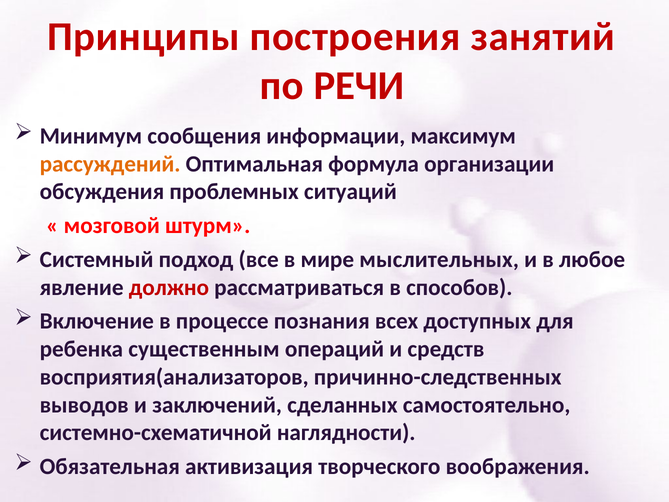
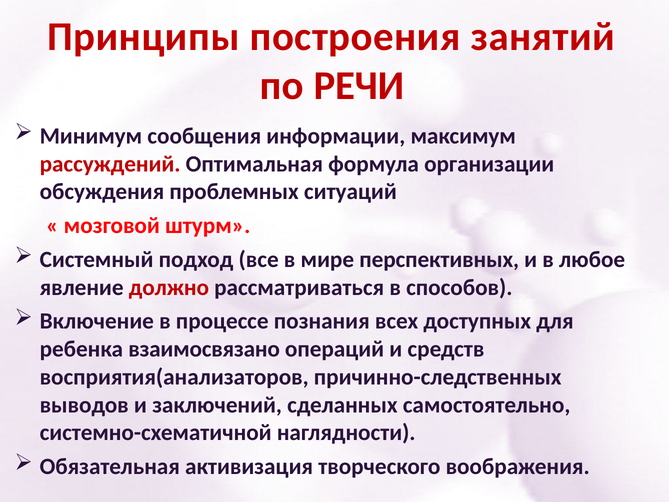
рассуждений colour: orange -> red (110, 164)
мыслительных: мыслительных -> перспективных (439, 259)
существенным: существенным -> взаимосвязано (204, 349)
